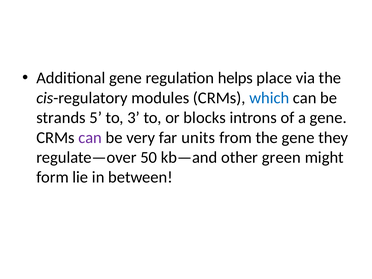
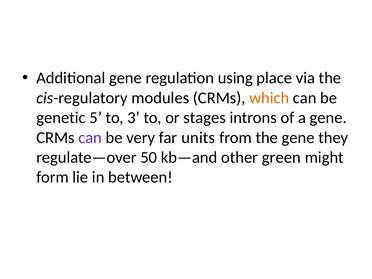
helps: helps -> using (235, 78)
which colour: blue -> orange (269, 98)
strands: strands -> genetic (61, 118)
blocks: blocks -> stages (205, 118)
